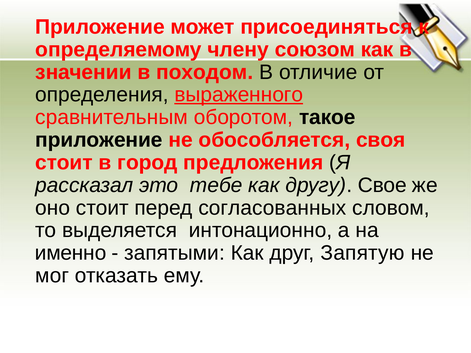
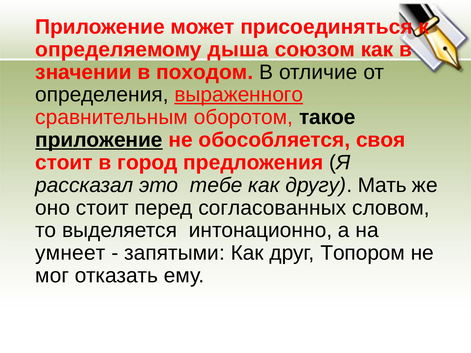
члену: члену -> дыша (238, 50)
приложение underline: none -> present (99, 140)
Свое: Свое -> Мать (382, 185)
именно: именно -> умнеет (70, 253)
Запятую: Запятую -> Топором (363, 253)
